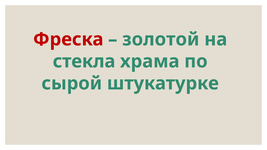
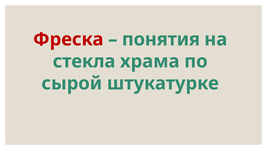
золотой: золотой -> понятия (161, 39)
